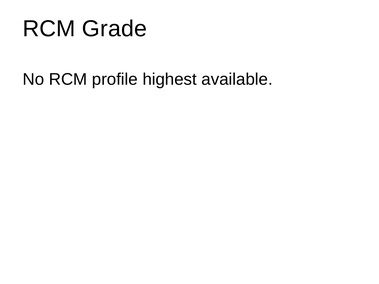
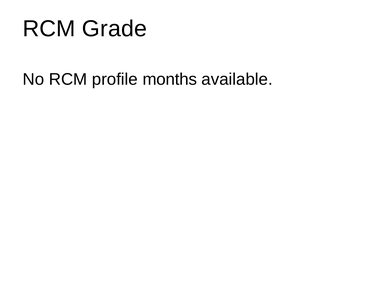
highest: highest -> months (170, 79)
